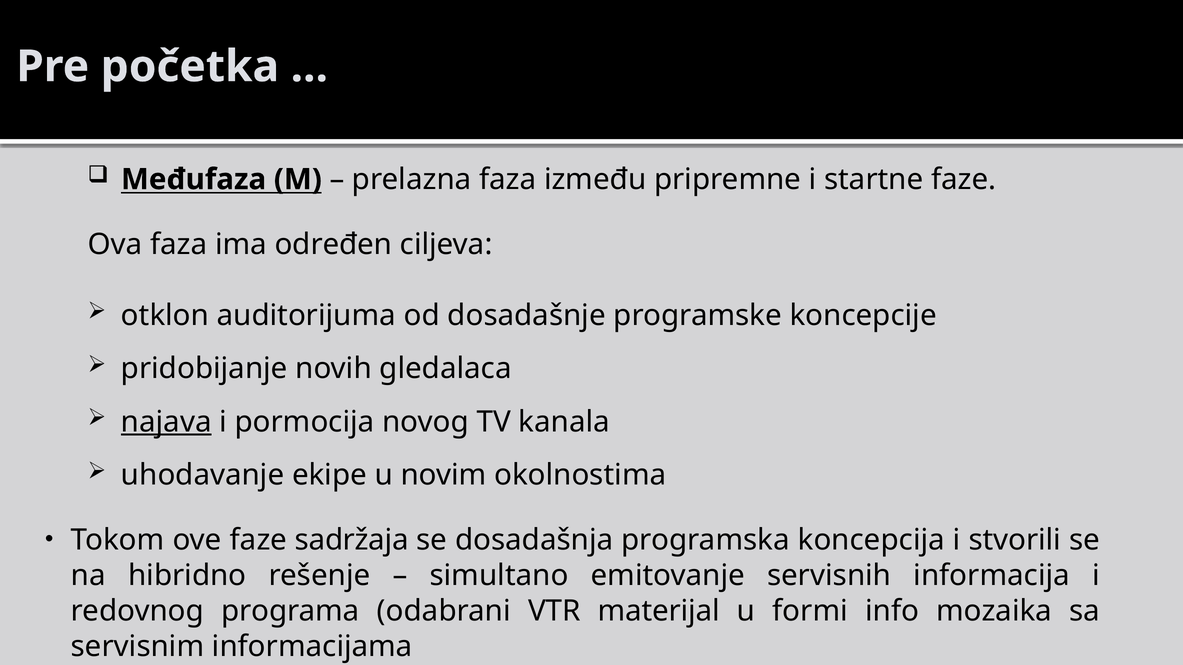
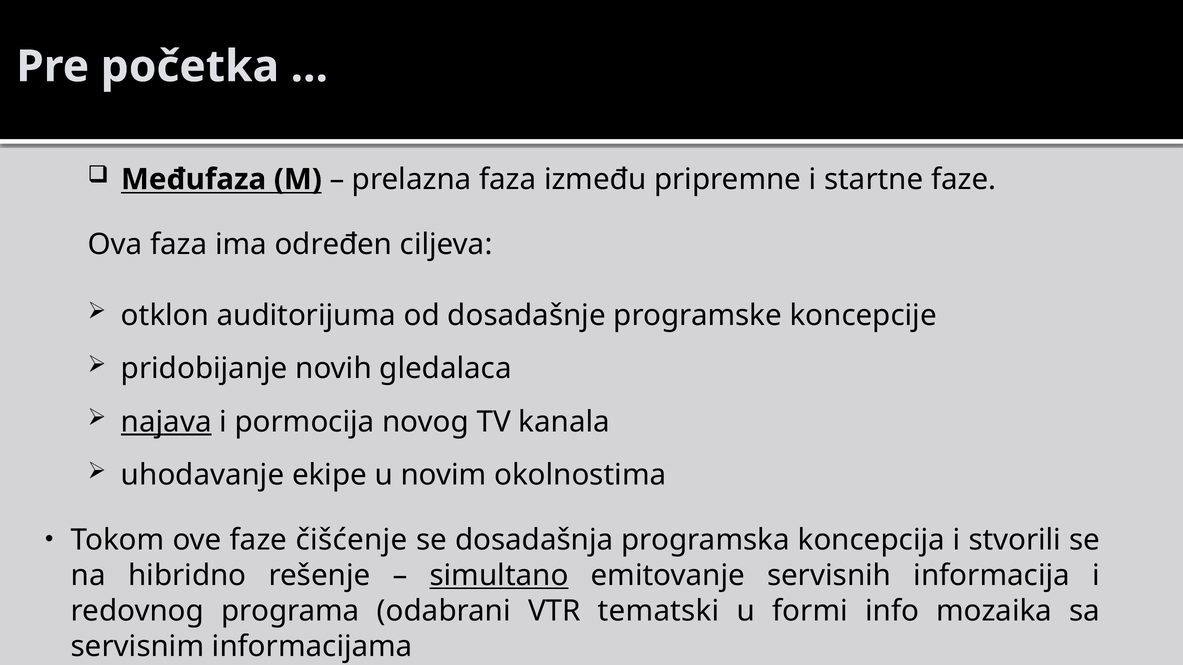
sadržaja: sadržaja -> čišćenje (351, 540)
simultano underline: none -> present (499, 576)
materijal: materijal -> tematski (659, 611)
